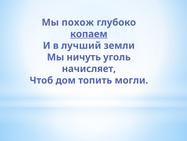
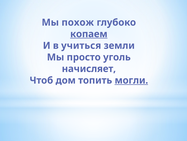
лучший: лучший -> учиться (81, 45)
ничуть: ничуть -> просто (84, 57)
могли underline: none -> present (131, 80)
